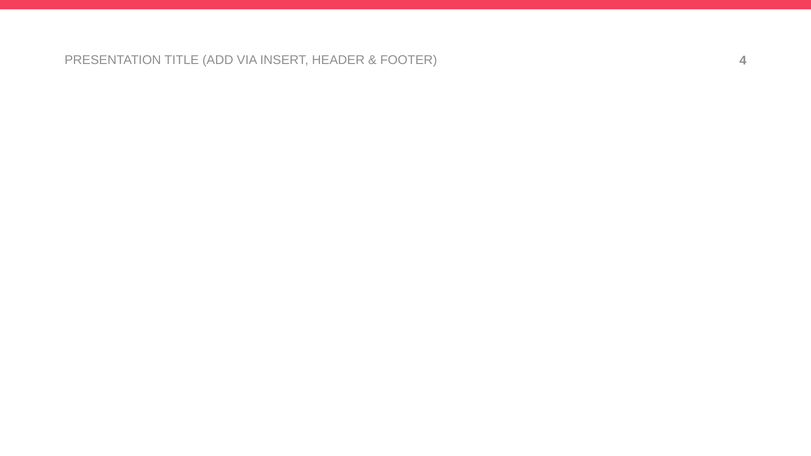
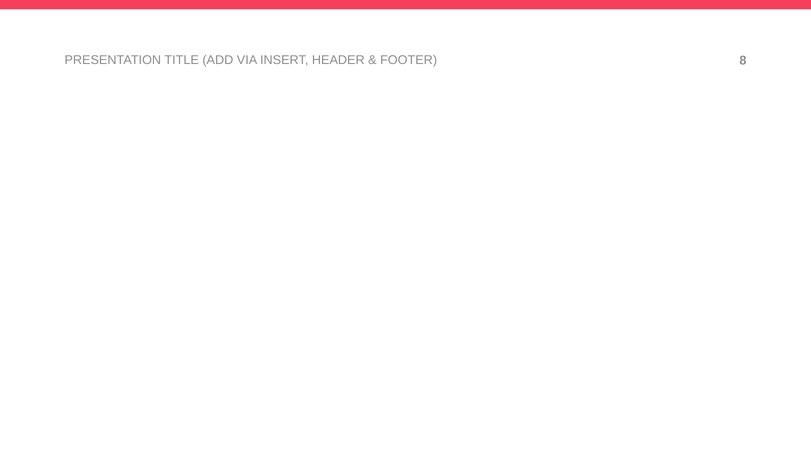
4: 4 -> 8 (743, 61)
